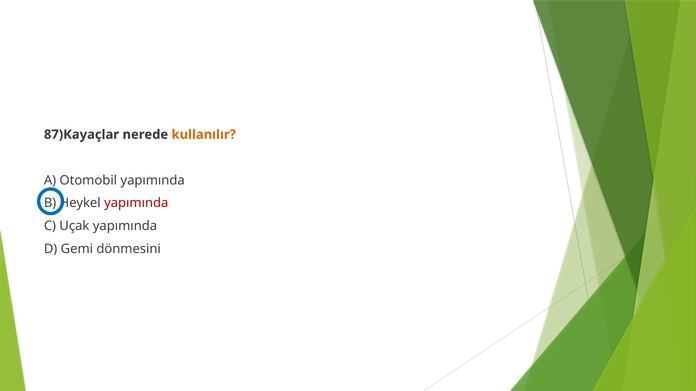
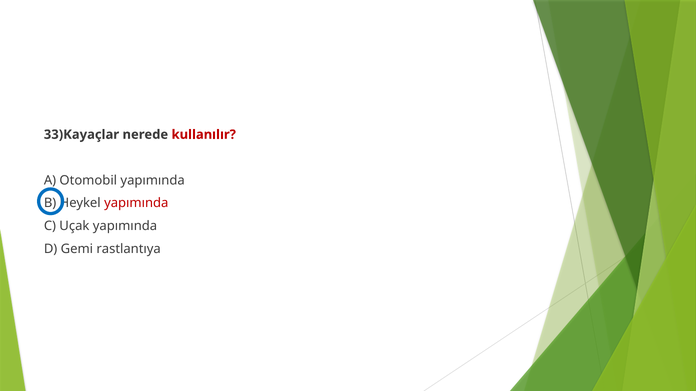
87)Kayaçlar: 87)Kayaçlar -> 33)Kayaçlar (81, 135)
kullanılır colour: orange -> red (204, 135)
dönmesini: dönmesini -> rastlantıya (129, 249)
